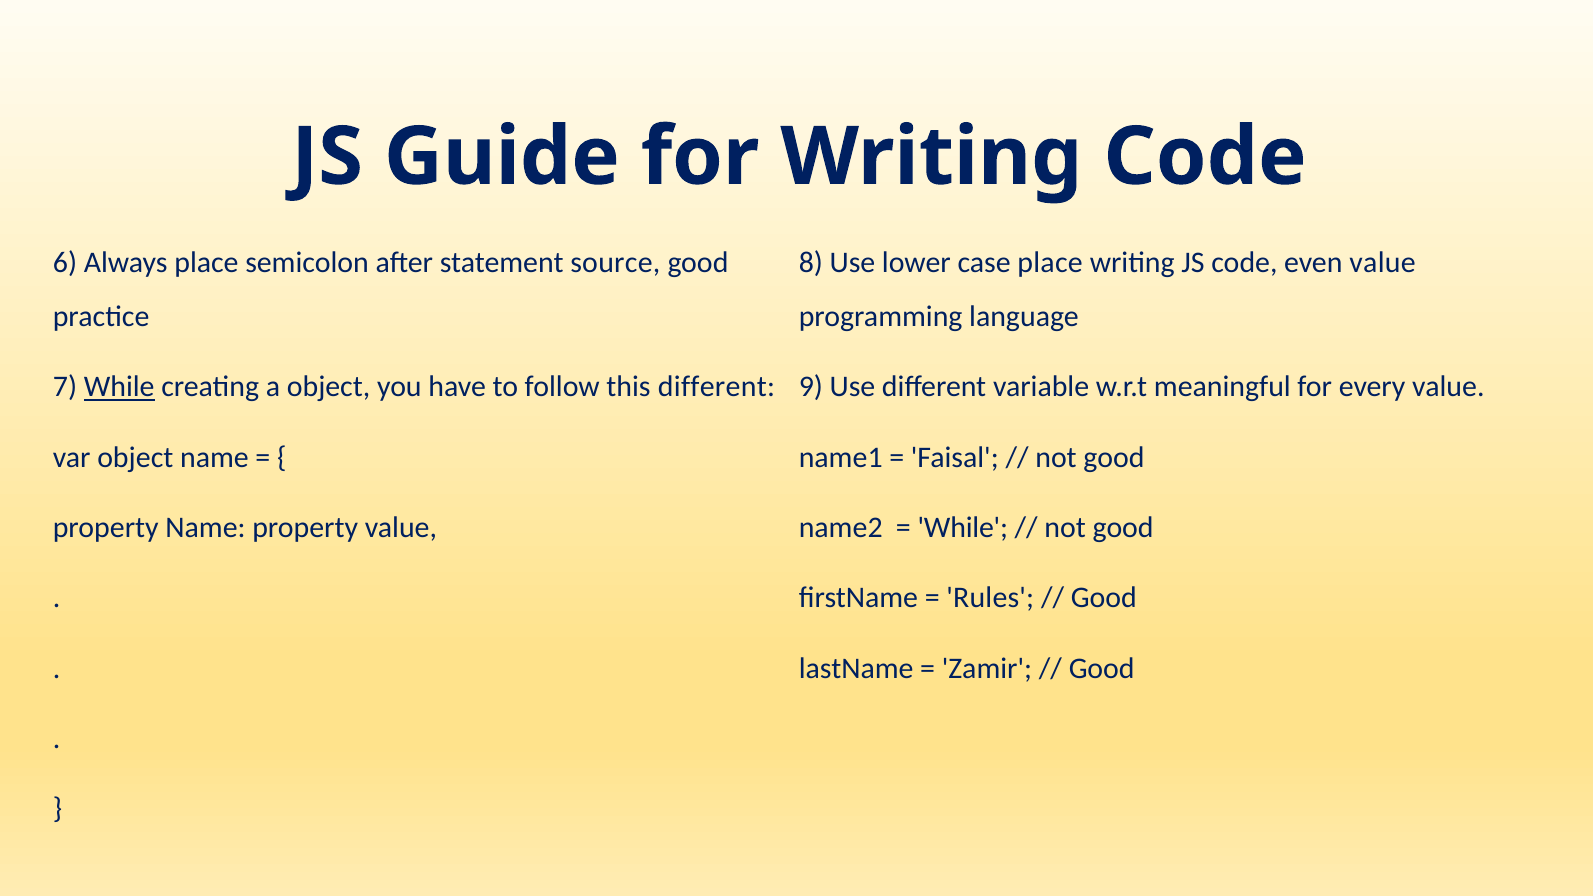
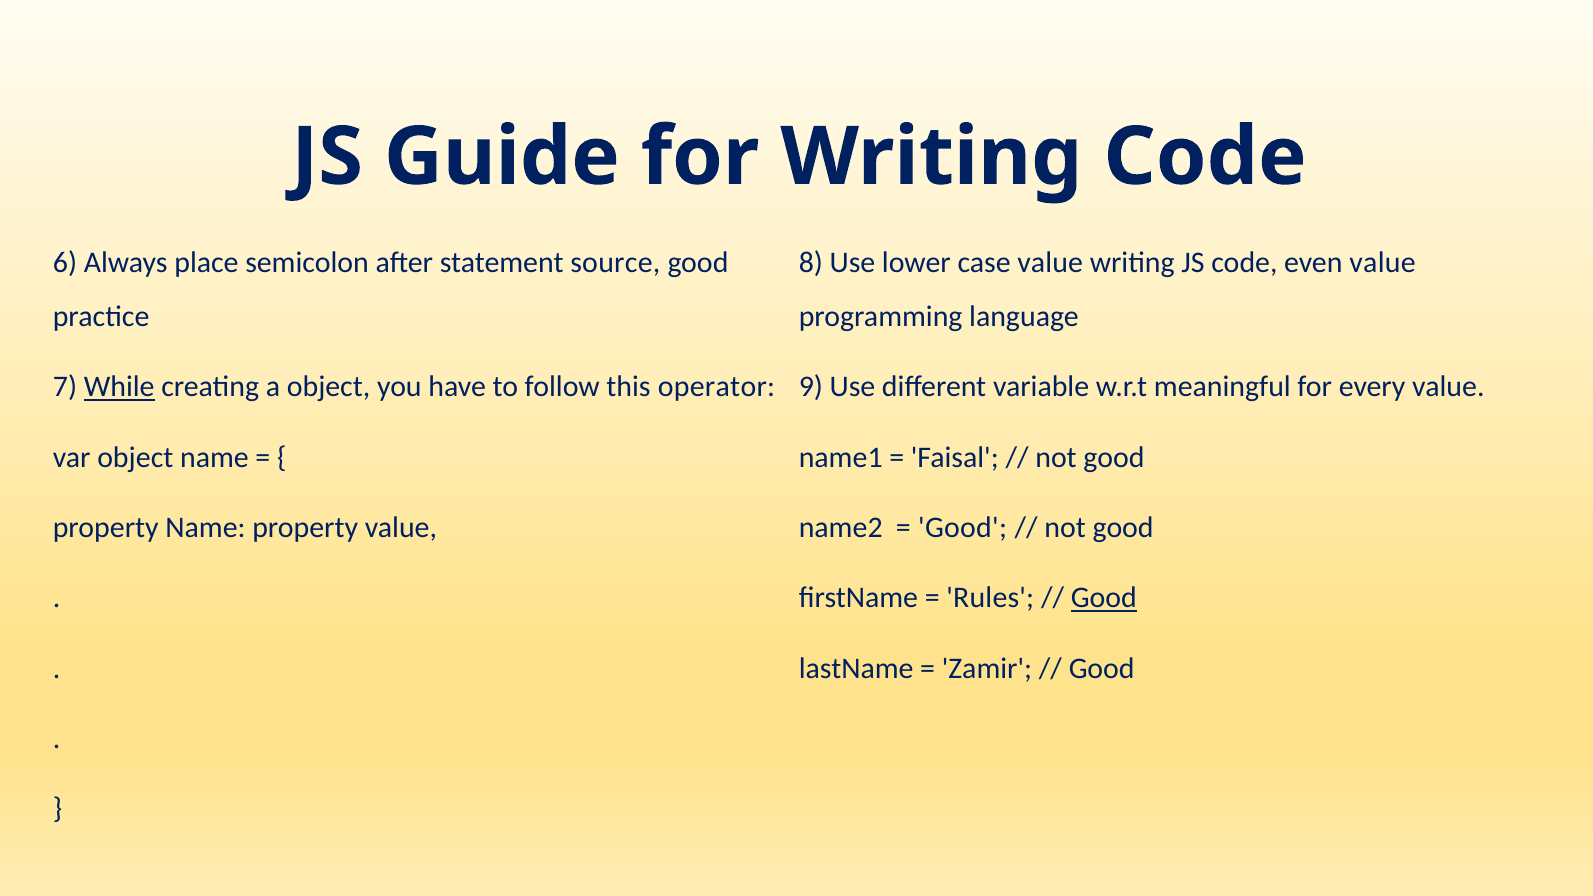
case place: place -> value (1050, 263)
this different: different -> operator (716, 387)
While: While -> Good (963, 528)
Good underline: none -> present (1104, 598)
